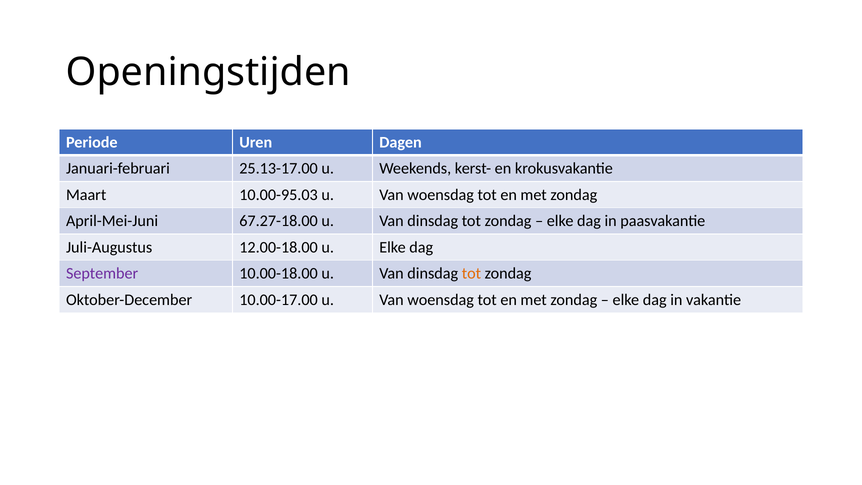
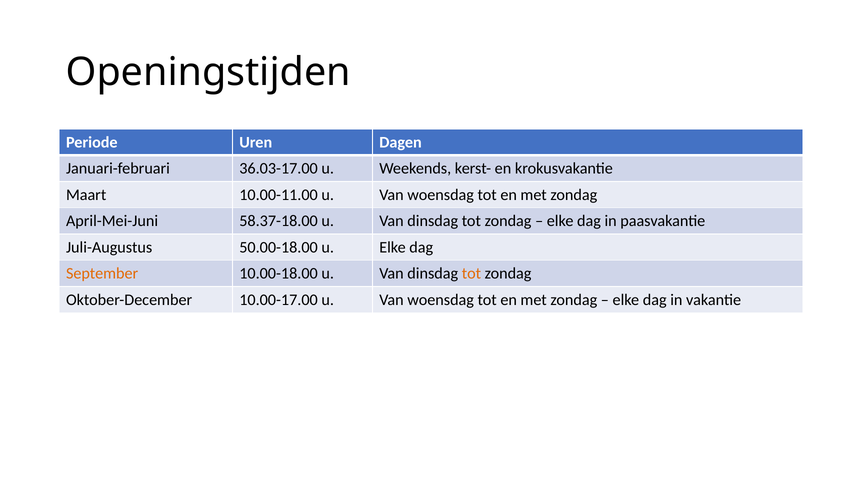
25.13-17.00: 25.13-17.00 -> 36.03-17.00 (279, 169)
10.00-95.03: 10.00-95.03 -> 10.00-11.00 (279, 195)
67.27-18.00: 67.27-18.00 -> 58.37-18.00 (279, 221)
12.00-18.00: 12.00-18.00 -> 50.00-18.00 (279, 247)
September colour: purple -> orange (102, 273)
